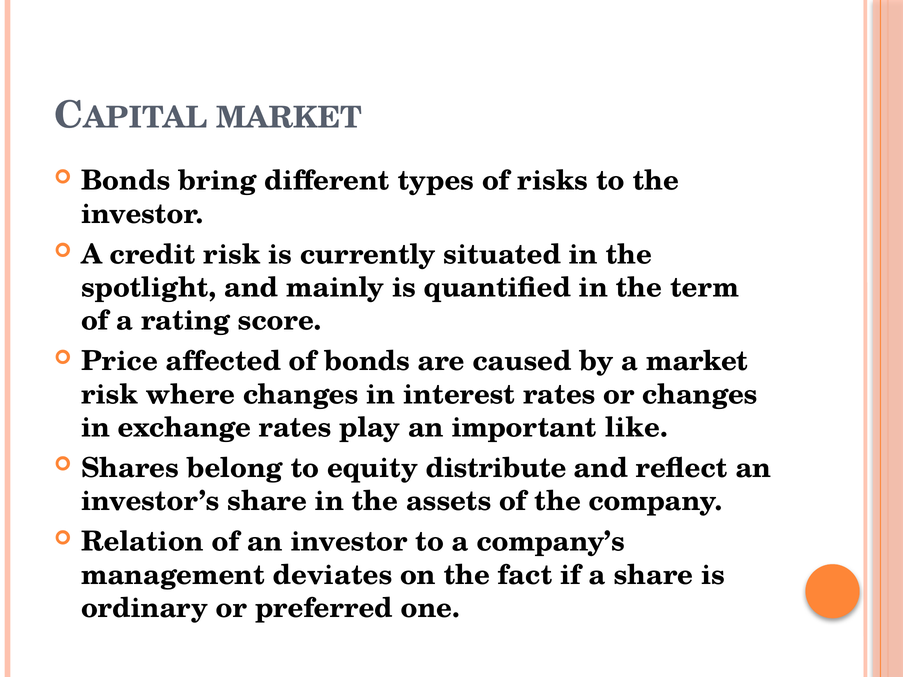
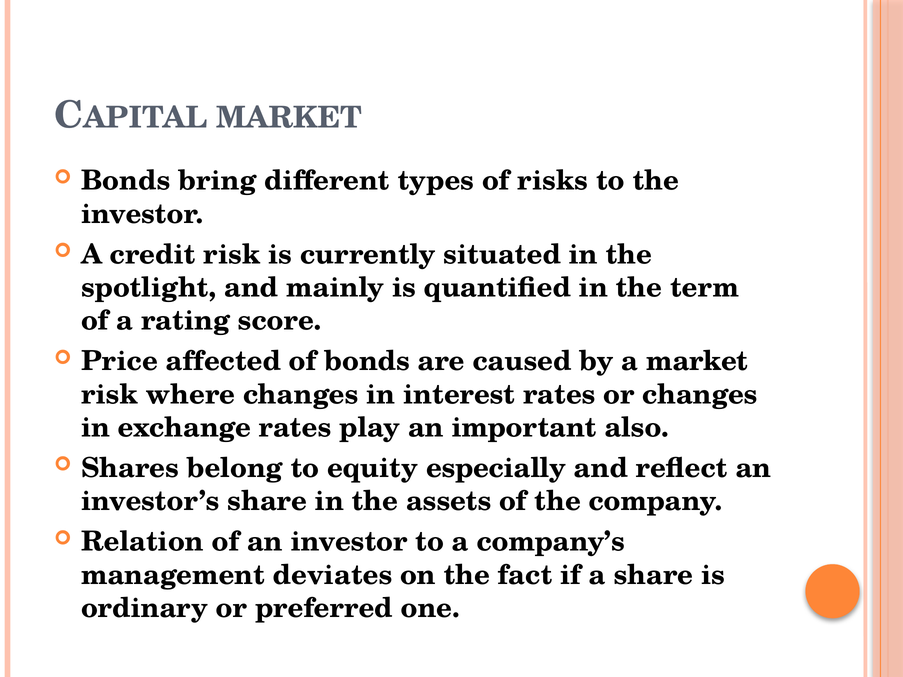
like: like -> also (637, 428)
distribute: distribute -> especially (496, 468)
